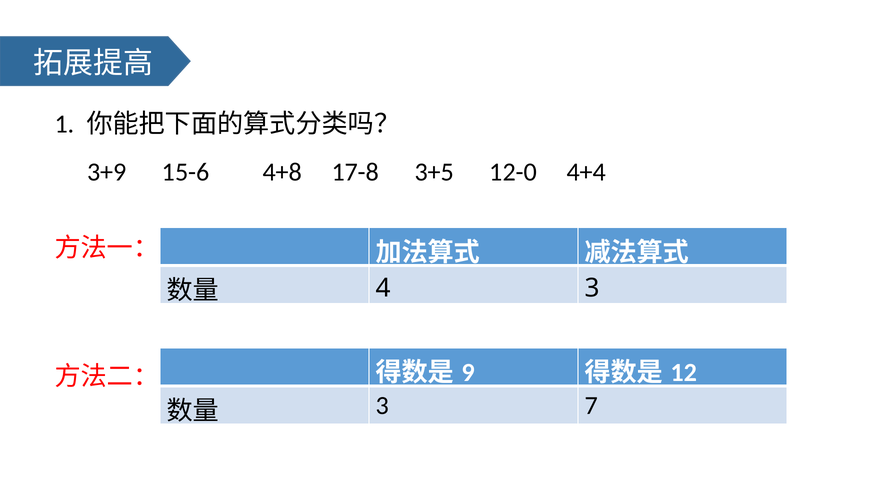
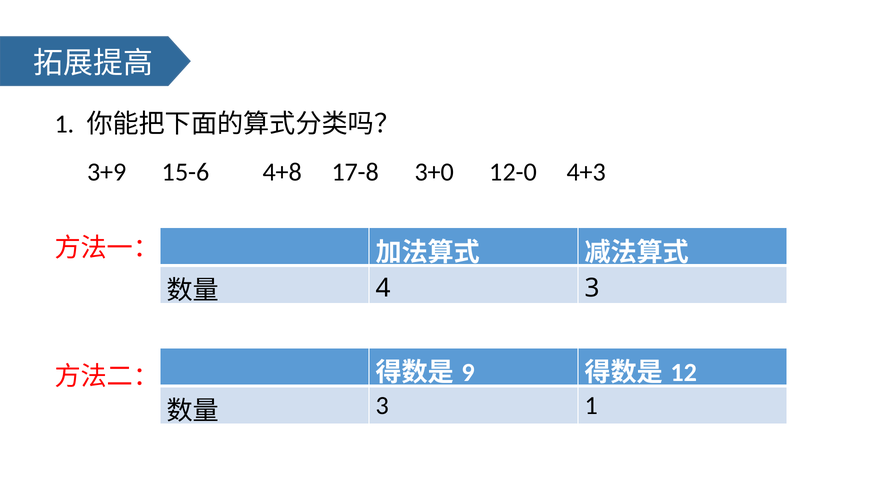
3+5: 3+5 -> 3+0 (434, 172)
4+4: 4+4 -> 4+3 (586, 172)
3 7: 7 -> 1 (591, 406)
